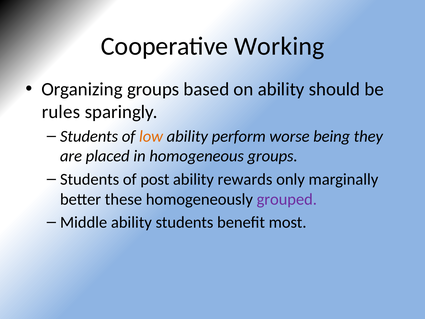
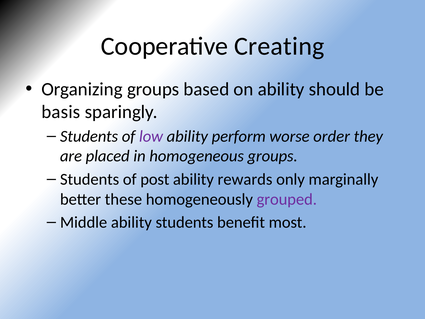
Working: Working -> Creating (279, 46)
rules: rules -> basis (61, 112)
low colour: orange -> purple (151, 136)
being: being -> order (332, 136)
